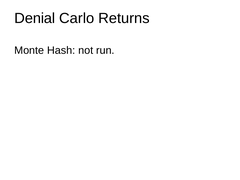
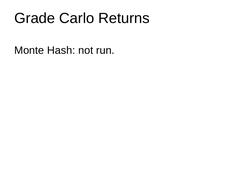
Denial: Denial -> Grade (35, 18)
